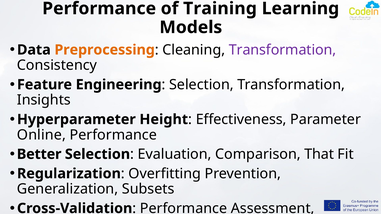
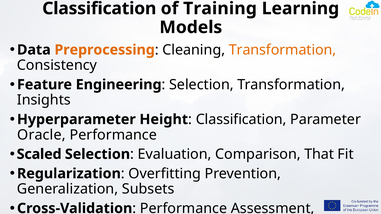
Performance: Performance -> Classification (99, 9)
Transformation colour: purple -> orange (283, 50)
Effectiveness: Effectiveness -> Classification (241, 120)
Online: Online -> Oracle (41, 135)
Better: Better -> Scaled (39, 154)
